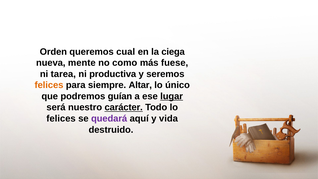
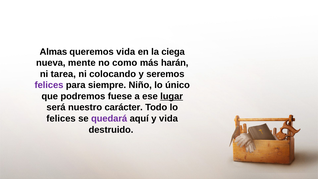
Orden: Orden -> Almas (53, 52)
queremos cual: cual -> vida (126, 52)
fuese: fuese -> harán (175, 63)
productiva: productiva -> colocando (113, 74)
felices colour: orange -> purple (49, 85)
Altar: Altar -> Niño (140, 85)
guían: guían -> fuese (120, 96)
carácter underline: present -> none (124, 107)
